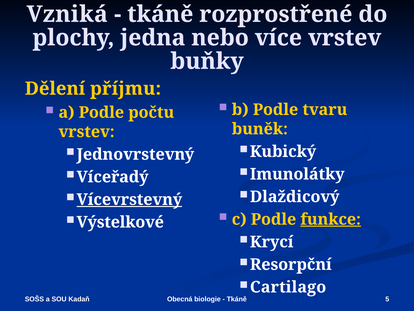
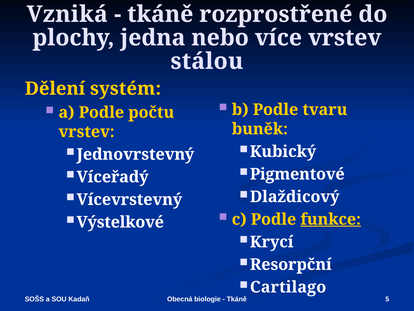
buňky: buňky -> stálou (207, 61)
příjmu: příjmu -> systém (126, 88)
Imunolátky: Imunolátky -> Pigmentové (297, 174)
Vícevrstevný underline: present -> none (129, 199)
